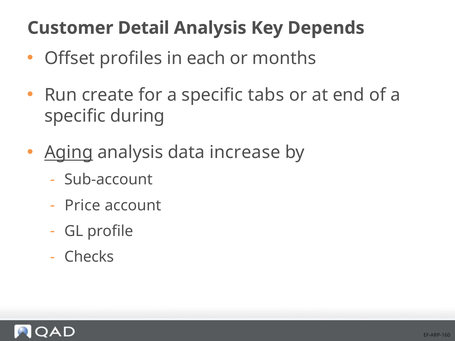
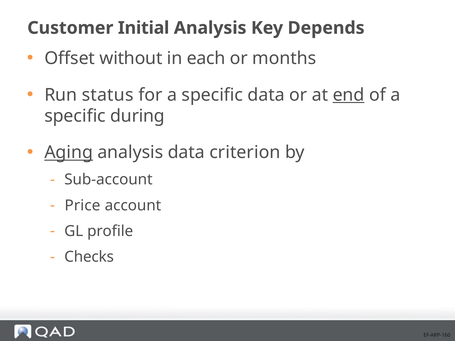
Detail: Detail -> Initial (144, 28)
profiles: profiles -> without (131, 59)
create: create -> status (108, 95)
specific tabs: tabs -> data (266, 95)
end underline: none -> present (349, 95)
increase: increase -> criterion (245, 153)
